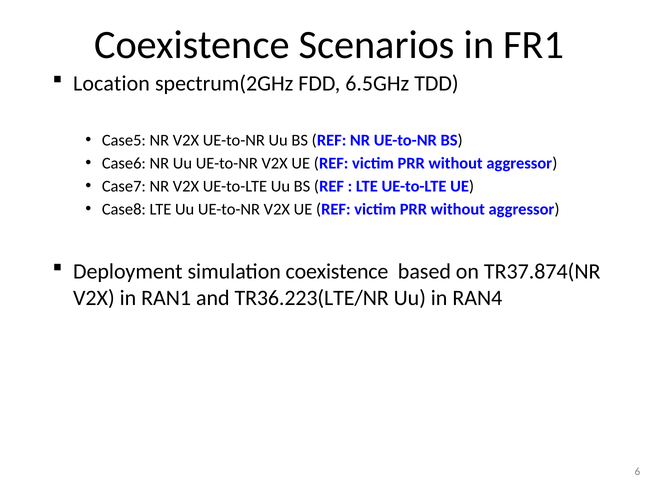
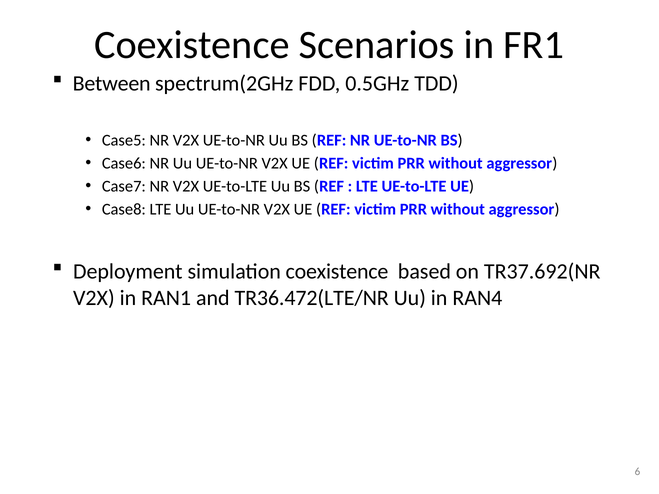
Location: Location -> Between (112, 83)
6.5GHz: 6.5GHz -> 0.5GHz (377, 83)
TR37.874(NR: TR37.874(NR -> TR37.692(NR (542, 272)
TR36.223(LTE/NR: TR36.223(LTE/NR -> TR36.472(LTE/NR (312, 298)
